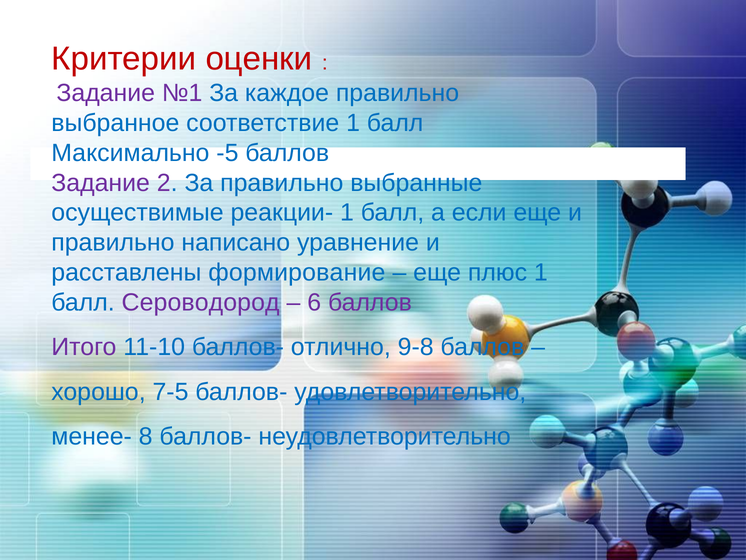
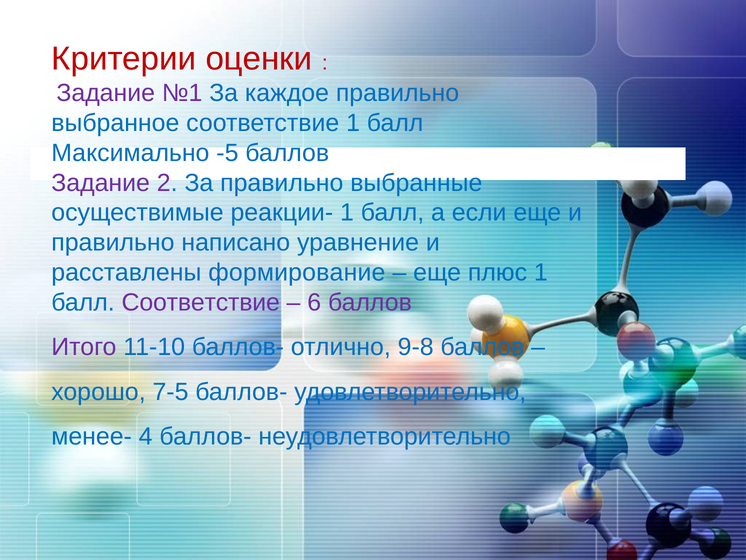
балл Сероводород: Сероводород -> Соответствие (201, 302)
8: 8 -> 4 (146, 436)
